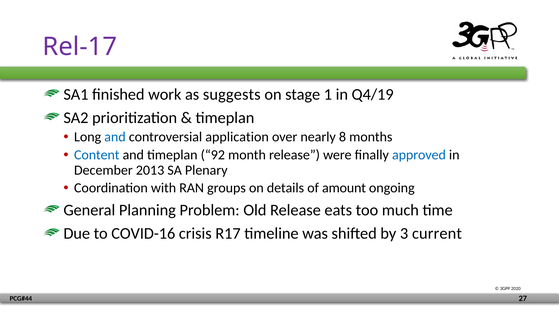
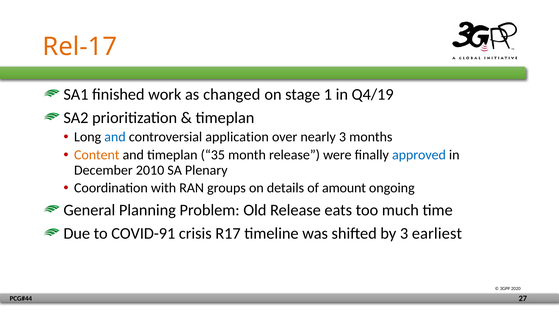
Rel-17 colour: purple -> orange (80, 47)
suggests: suggests -> changed (232, 95)
nearly 8: 8 -> 3 (342, 137)
Content colour: blue -> orange (97, 155)
92: 92 -> 35 (213, 155)
2013: 2013 -> 2010 (150, 170)
COVID-16: COVID-16 -> COVID-91 (143, 234)
current: current -> earliest (437, 234)
